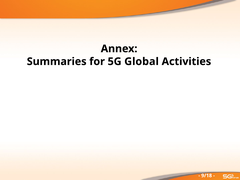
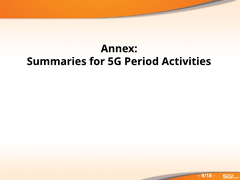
Global: Global -> Period (142, 62)
